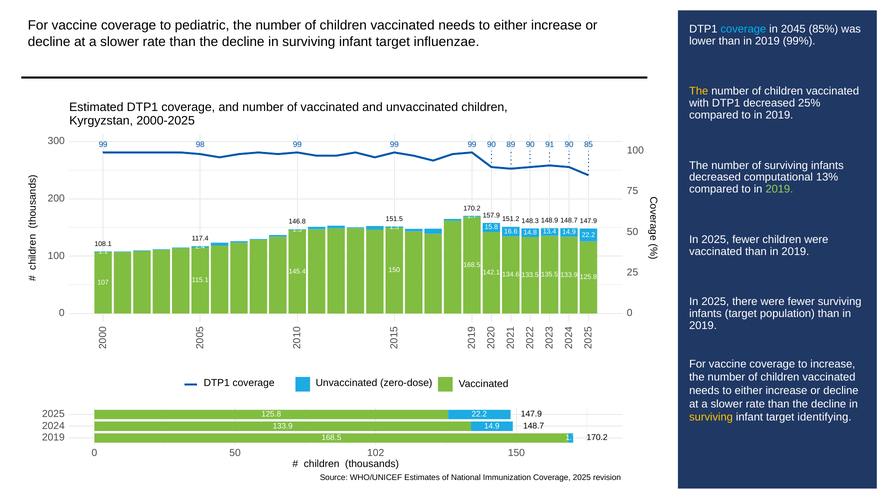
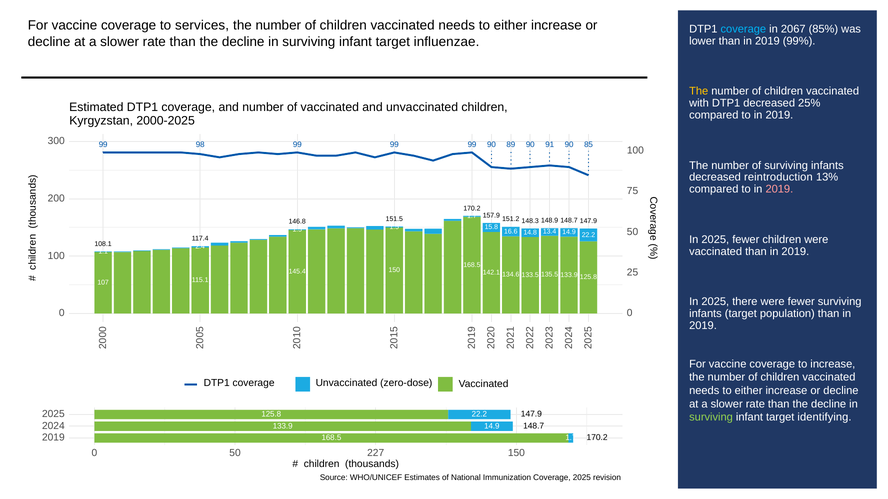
pediatric: pediatric -> services (202, 26)
2045: 2045 -> 2067 (793, 29)
computational: computational -> reintroduction (778, 177)
2019 colour: light green -> pink (779, 189)
surviving colour: yellow -> light green (711, 418)
102: 102 -> 227 (376, 453)
